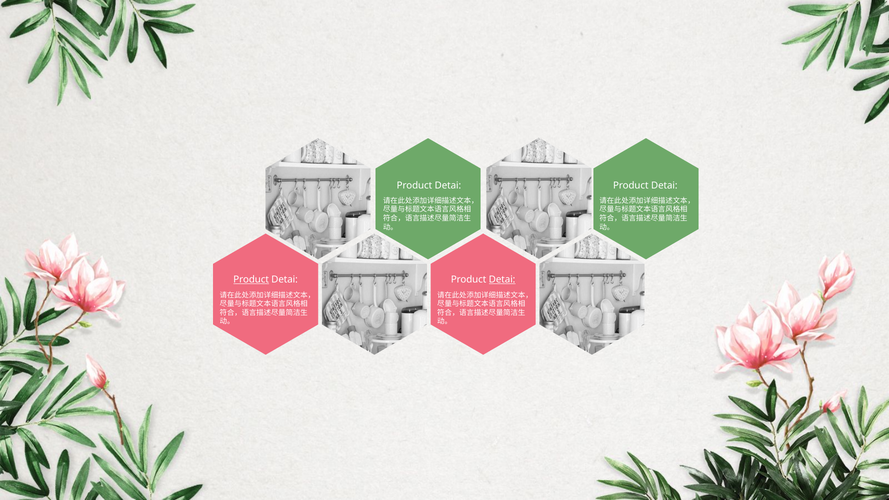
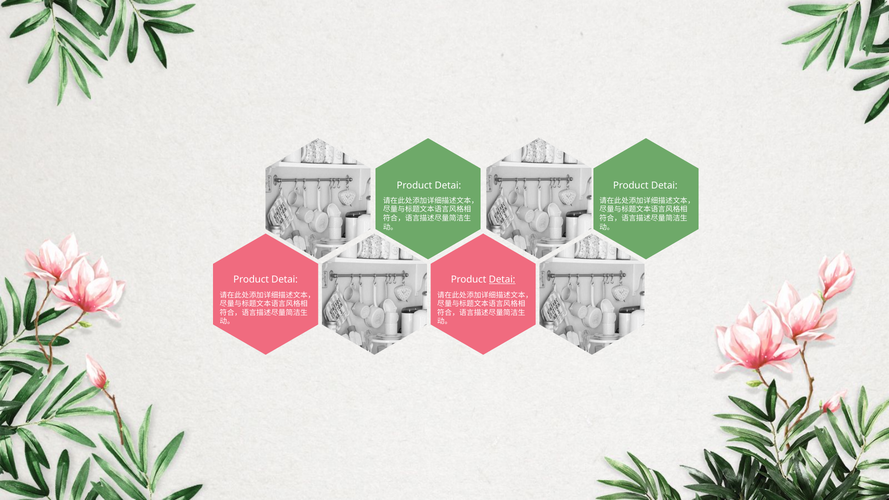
Product underline: present -> none (251, 280)
